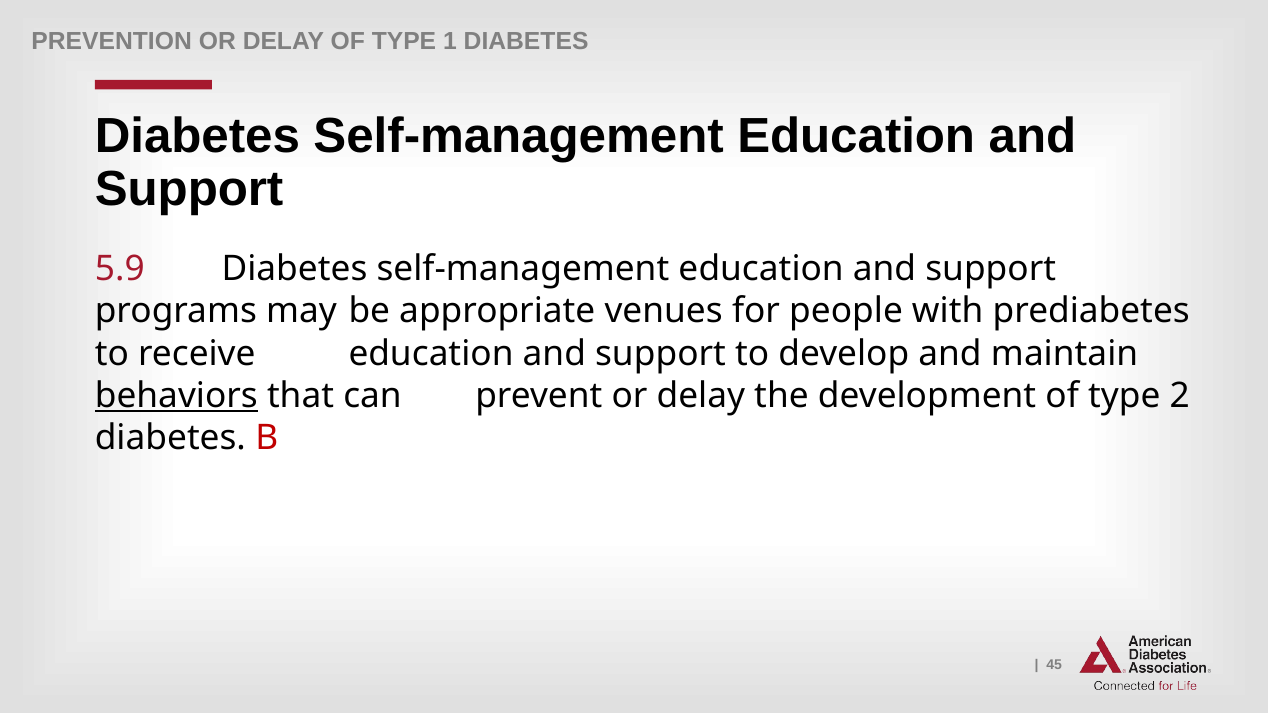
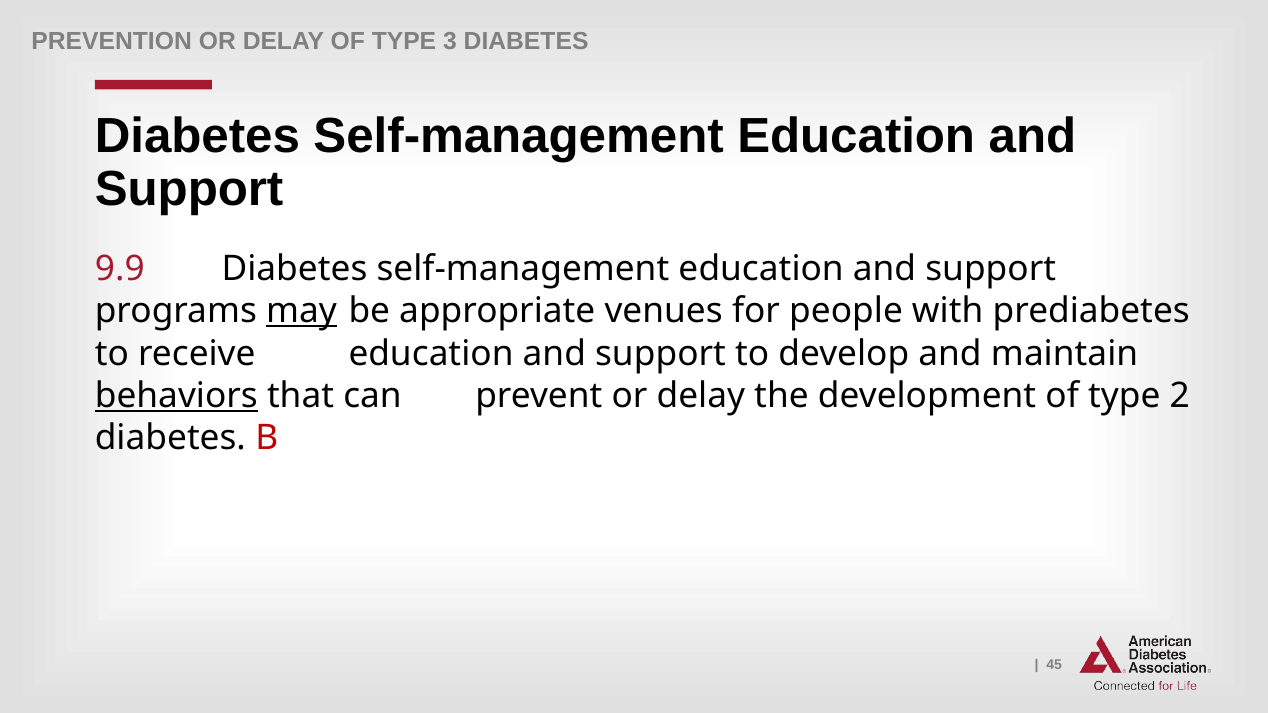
1: 1 -> 3 (450, 42)
5.9: 5.9 -> 9.9 (120, 269)
may underline: none -> present (301, 311)
